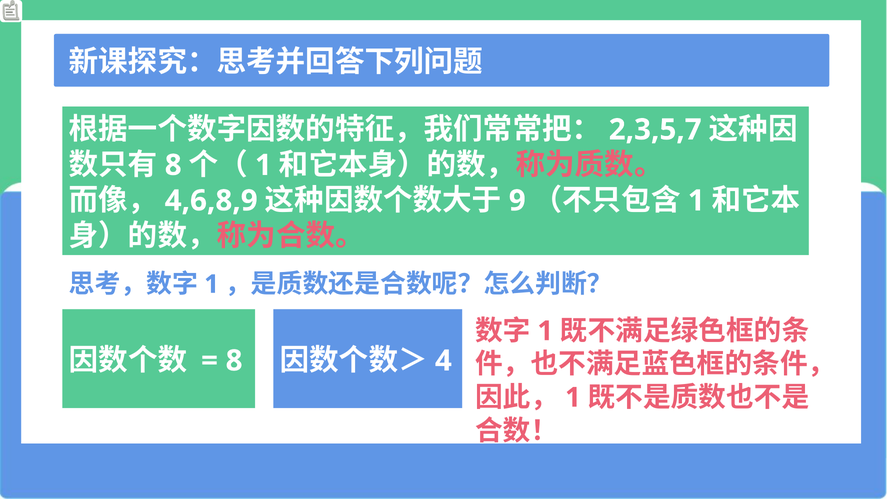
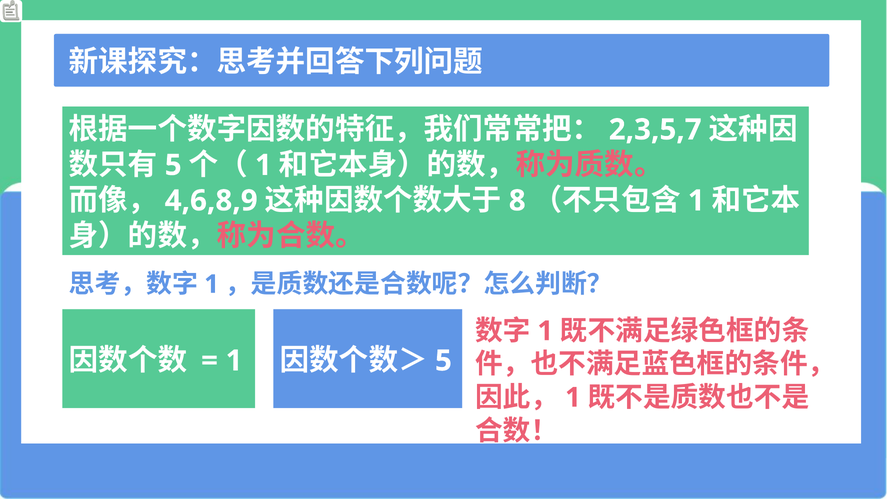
8: 8 -> 5 (173, 165)
9: 9 -> 8 (517, 201)
8: 8 -> 1 (234, 361)
4: 4 -> 5 (443, 361)
